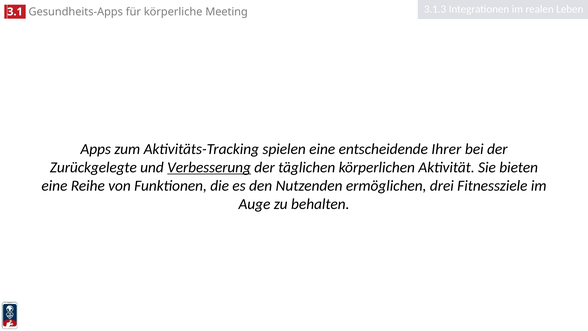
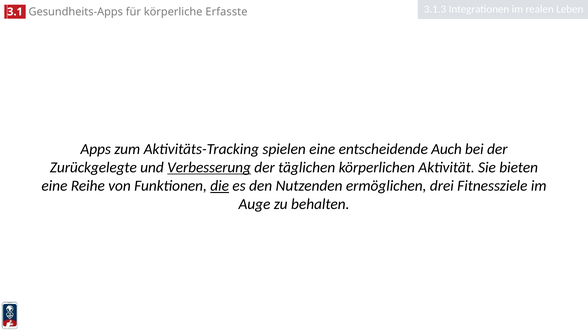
Meeting: Meeting -> Erfasste (226, 12)
Ihrer: Ihrer -> Auch (447, 149)
die underline: none -> present (220, 186)
